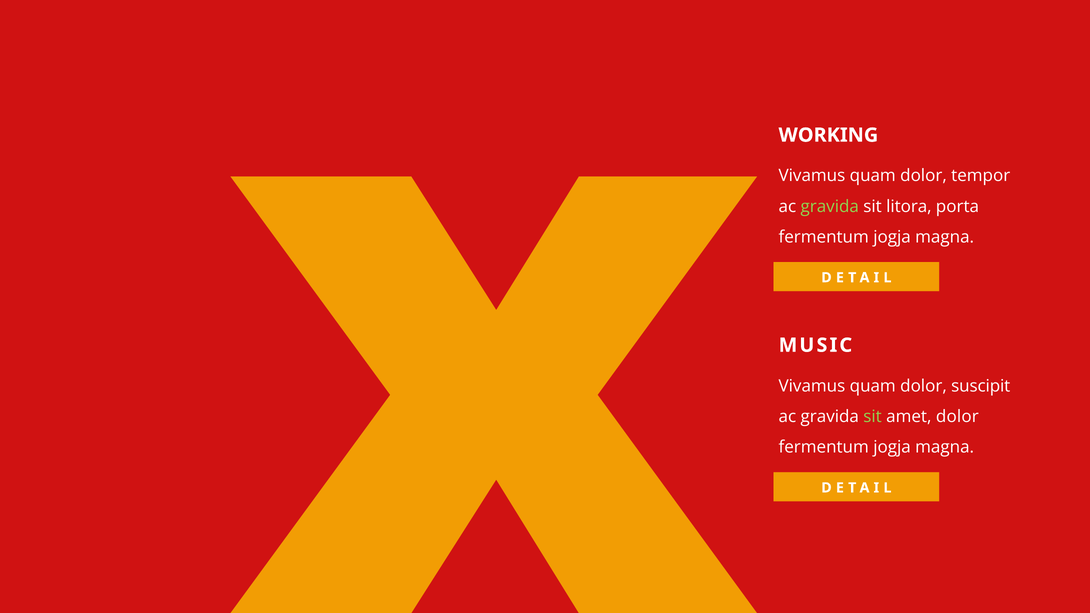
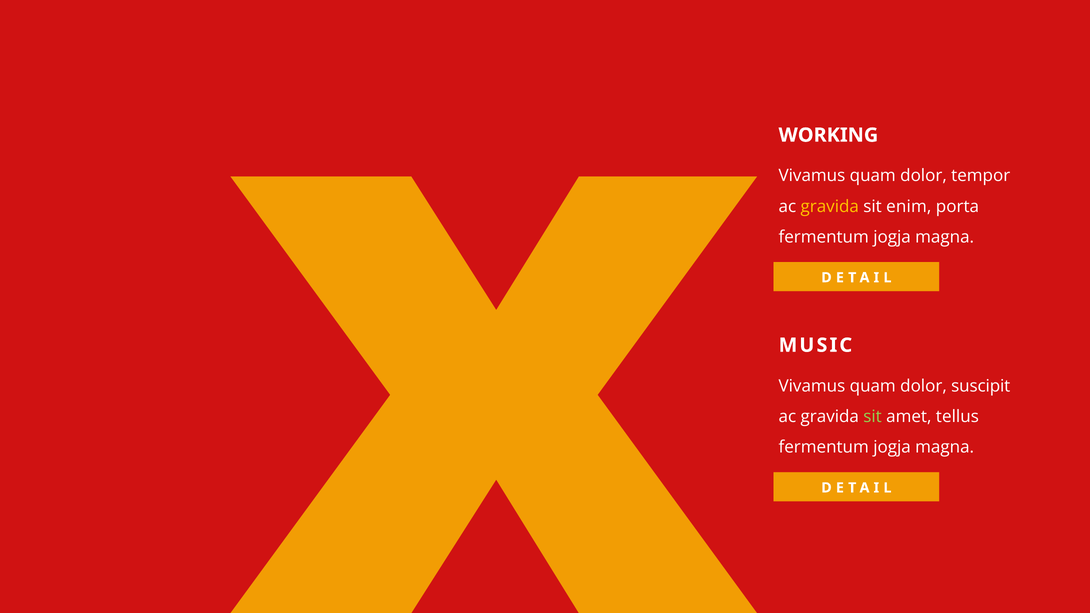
gravida colour: light green -> yellow (830, 206)
litora: litora -> enim (909, 206)
amet dolor: dolor -> tellus (957, 417)
